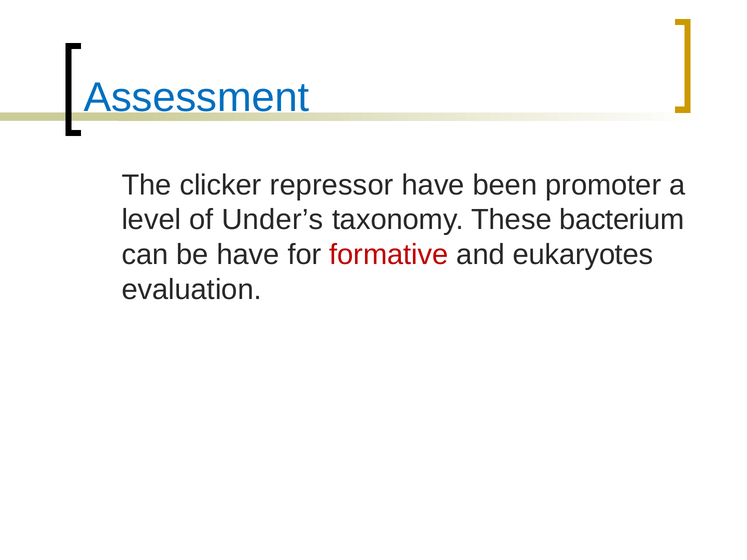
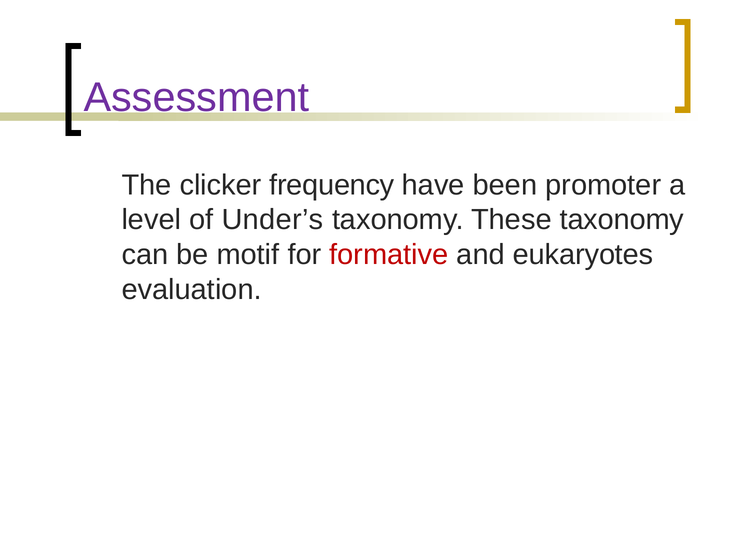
Assessment colour: blue -> purple (196, 98)
repressor: repressor -> frequency (332, 185)
These bacterium: bacterium -> taxonomy (622, 220)
be have: have -> motif (248, 255)
